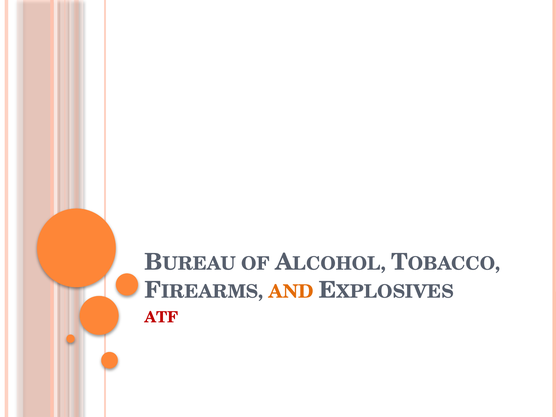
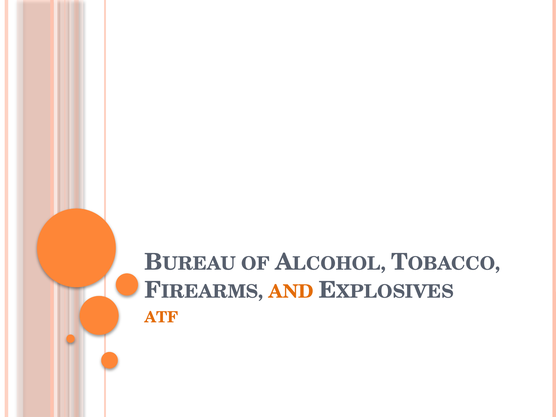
ATF colour: red -> orange (161, 317)
